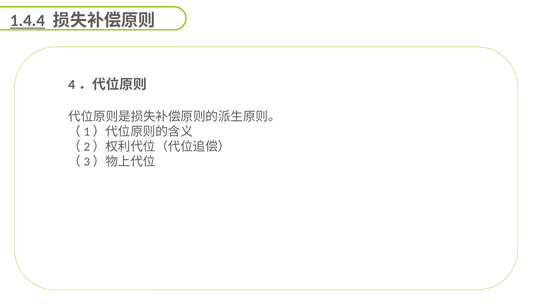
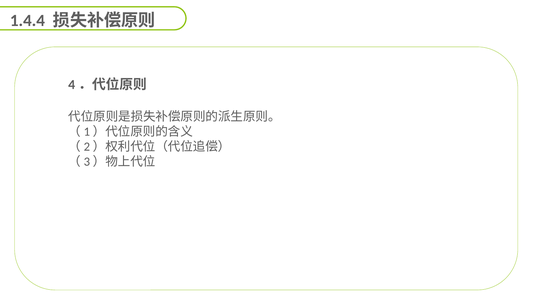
1.4.4 underline: present -> none (27, 21)
